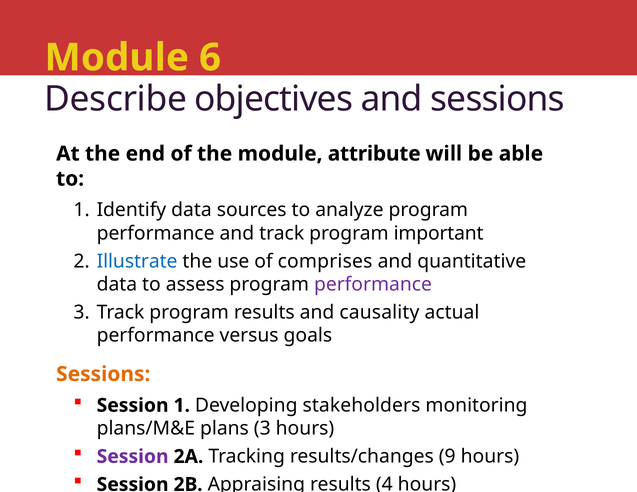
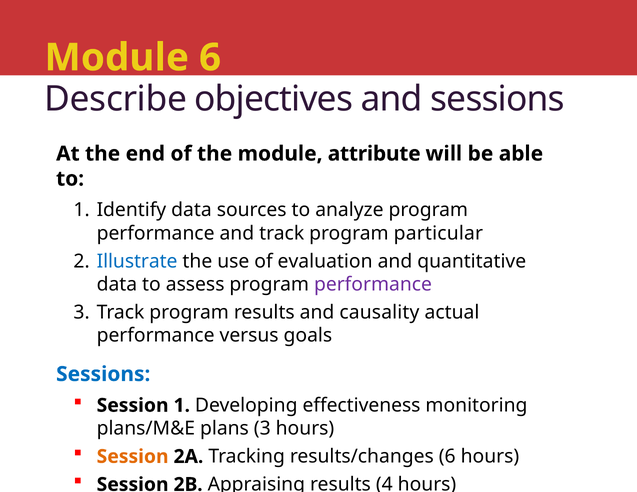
important: important -> particular (438, 233)
comprises: comprises -> evaluation (325, 261)
Sessions colour: orange -> blue (103, 374)
stakeholders: stakeholders -> effectiveness (362, 406)
Session colour: purple -> orange (133, 457)
results/changes 9: 9 -> 6 (447, 457)
